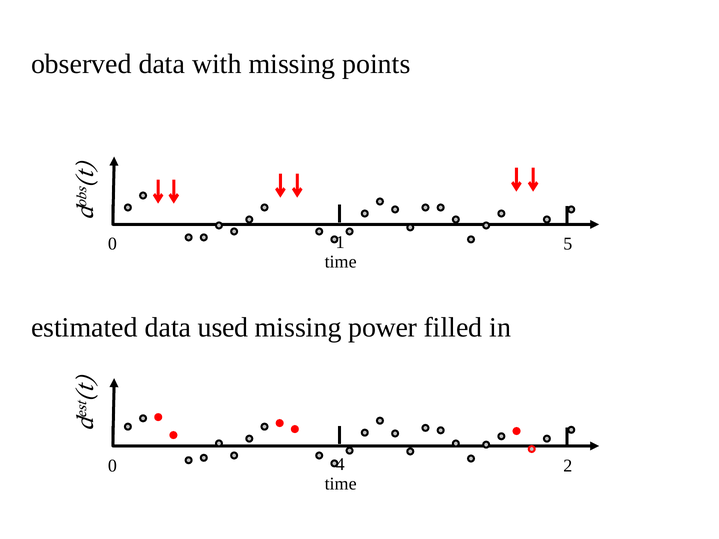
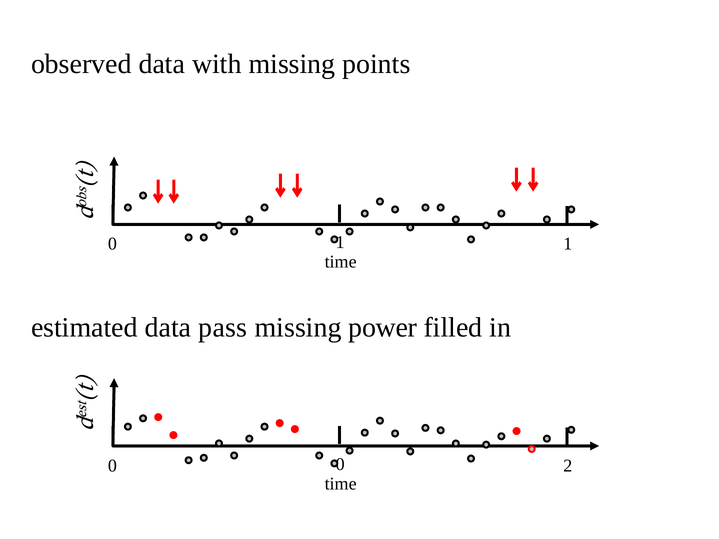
1 5: 5 -> 1 (568, 244)
used: used -> pass (223, 328)
0 4: 4 -> 0 (340, 464)
